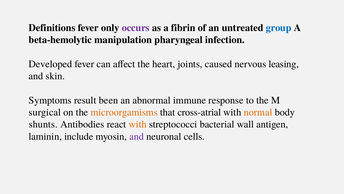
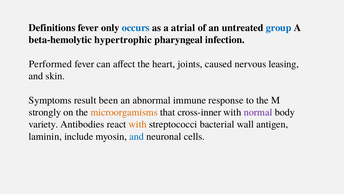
occurs colour: purple -> blue (136, 28)
fibrin: fibrin -> atrial (183, 28)
manipulation: manipulation -> hypertrophic (123, 40)
Developed: Developed -> Performed (50, 64)
surgical: surgical -> strongly (45, 112)
cross-atrial: cross-atrial -> cross-inner (199, 112)
normal colour: orange -> purple (258, 112)
shunts: shunts -> variety (43, 124)
and colour: purple -> blue (137, 136)
